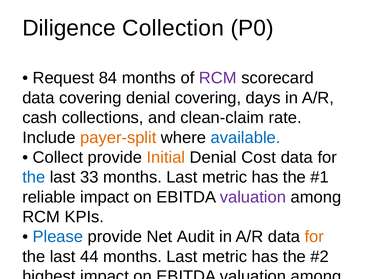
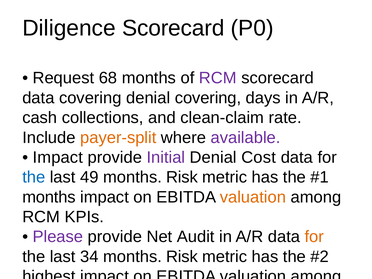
Diligence Collection: Collection -> Scorecard (173, 28)
84: 84 -> 68 (108, 78)
available colour: blue -> purple (246, 138)
Collect: Collect -> Impact (58, 157)
Initial colour: orange -> purple (166, 157)
33: 33 -> 49 (89, 177)
Last: Last -> Risk (182, 177)
reliable: reliable -> months (49, 197)
valuation colour: purple -> orange (253, 197)
Please colour: blue -> purple (58, 237)
44: 44 -> 34 (89, 257)
Last: Last -> Risk (182, 257)
